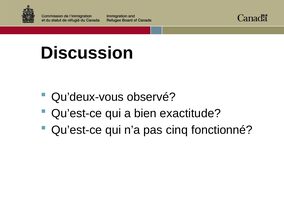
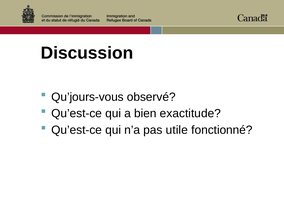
Qu’deux-vous: Qu’deux-vous -> Qu’jours-vous (88, 97)
cinq: cinq -> utile (177, 130)
